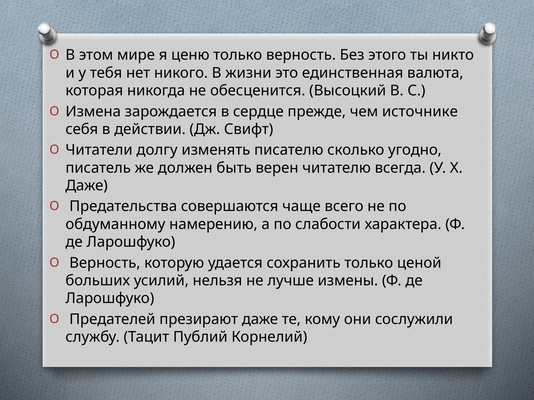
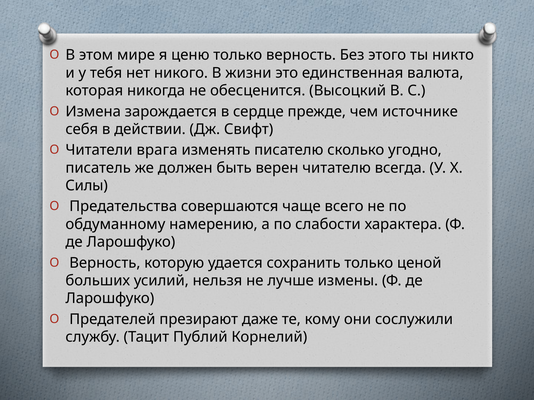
долгу: долгу -> врага (157, 150)
Даже: Даже -> Силы (87, 186)
